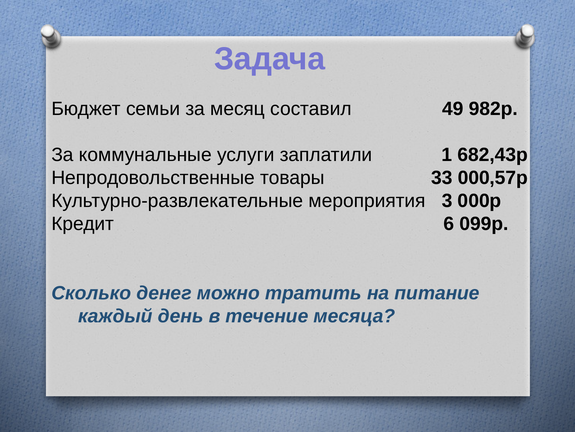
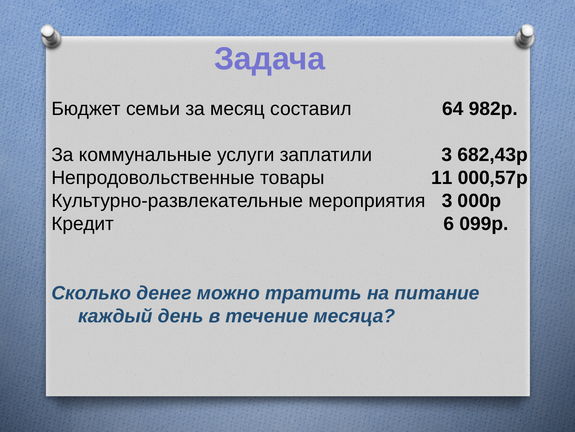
49: 49 -> 64 (453, 109)
заплатили 1: 1 -> 3 (447, 155)
33: 33 -> 11 (442, 178)
